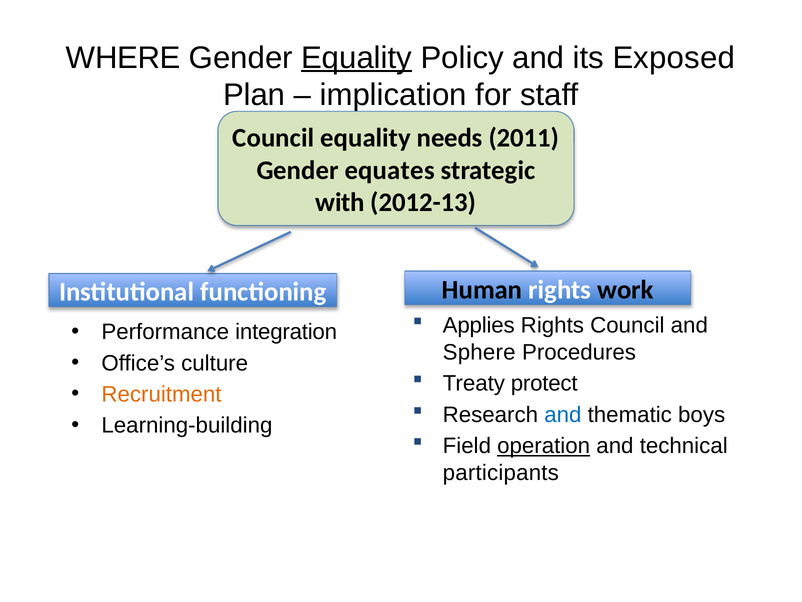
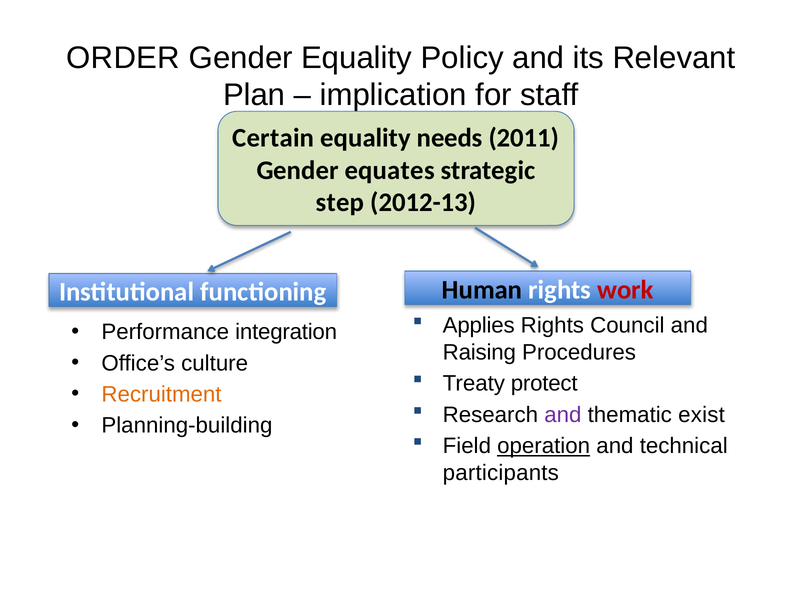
WHERE: WHERE -> ORDER (123, 58)
Equality underline: present -> none (357, 58)
Exposed: Exposed -> Relevant (674, 58)
Council: Council -> Certain (273, 138)
with: with -> step (340, 202)
work colour: black -> red (625, 289)
Sphere: Sphere -> Raising (479, 352)
and colour: blue -> purple (563, 414)
boys: boys -> exist (702, 414)
Learning-building: Learning-building -> Planning-building (187, 425)
